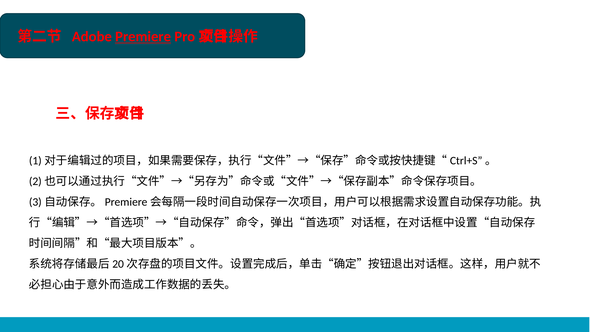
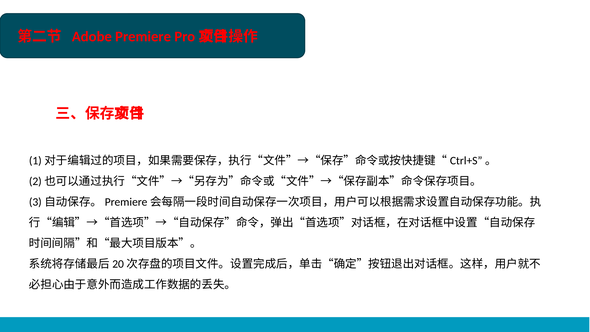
Premiere underline: present -> none (143, 37)
